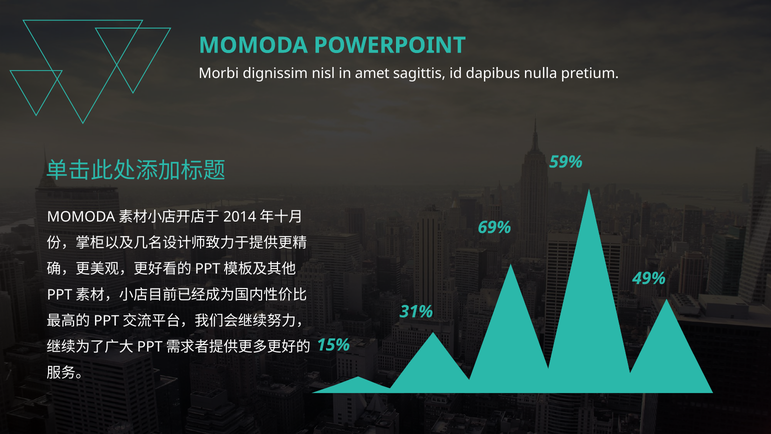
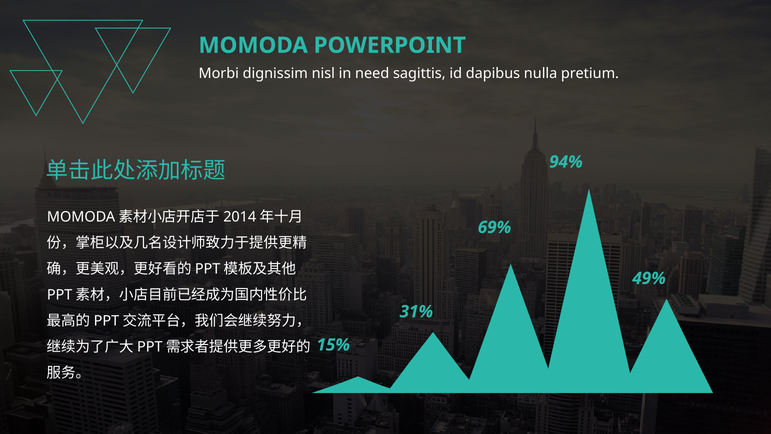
amet: amet -> need (372, 73)
59%: 59% -> 94% (566, 162)
